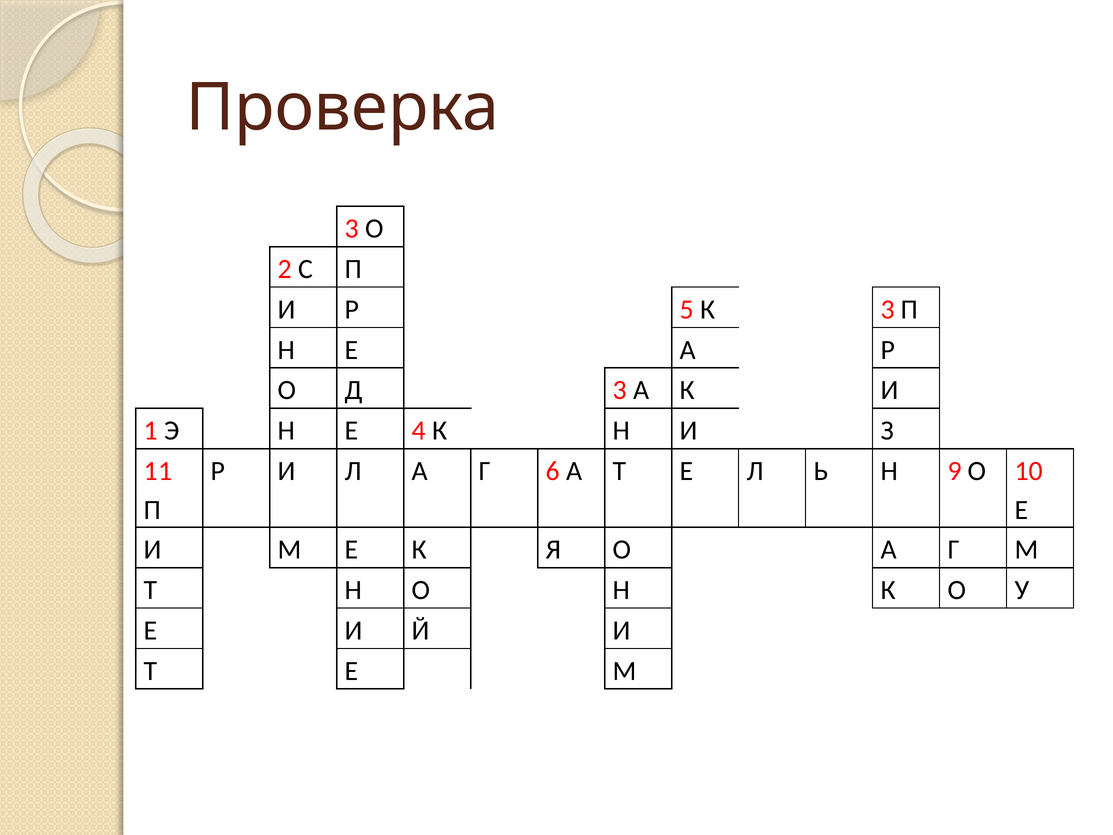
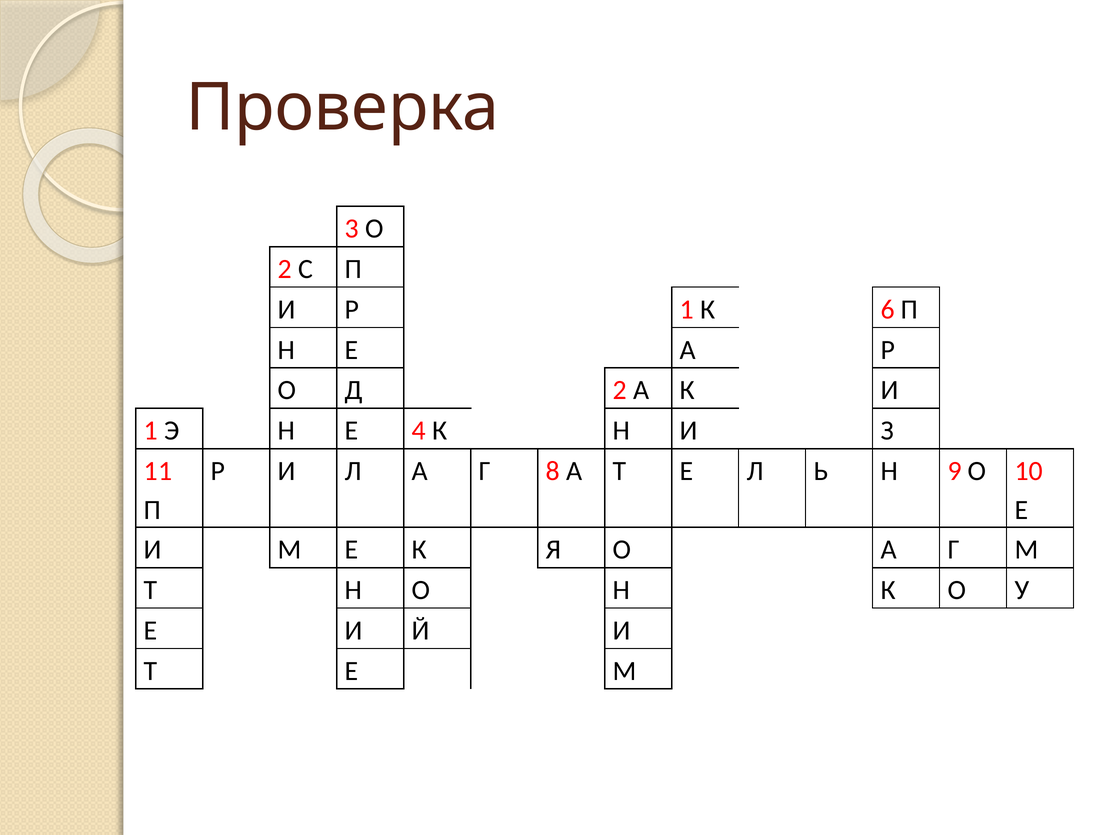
Р 5: 5 -> 1 (687, 309)
К 3: 3 -> 6 (888, 309)
Д 3: 3 -> 2 (620, 390)
6: 6 -> 8 (553, 471)
